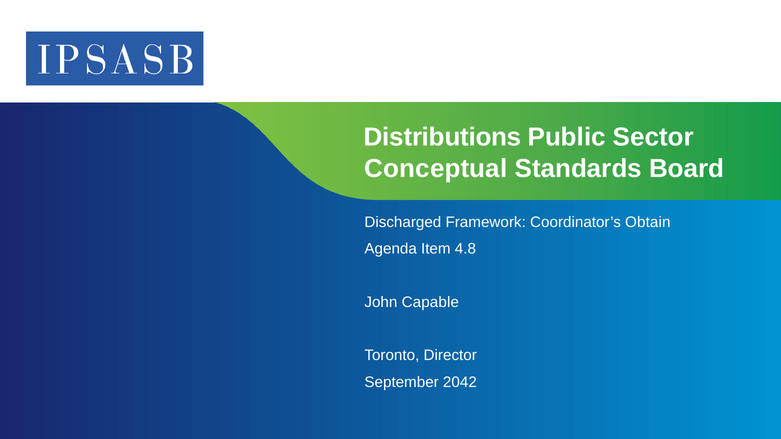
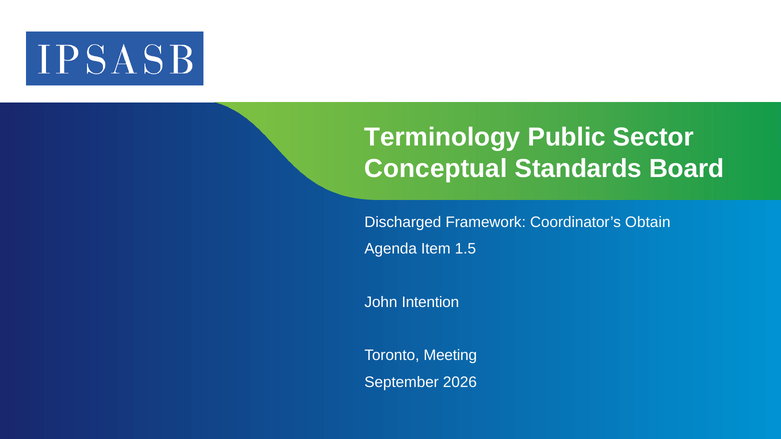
Distributions: Distributions -> Terminology (442, 137)
4.8: 4.8 -> 1.5 (465, 249)
Capable: Capable -> Intention (430, 302)
Director: Director -> Meeting (450, 356)
2042: 2042 -> 2026 (460, 382)
